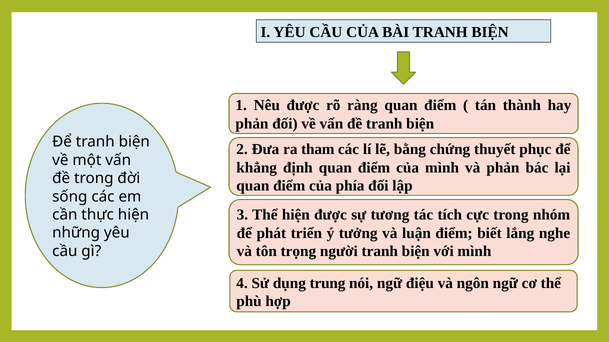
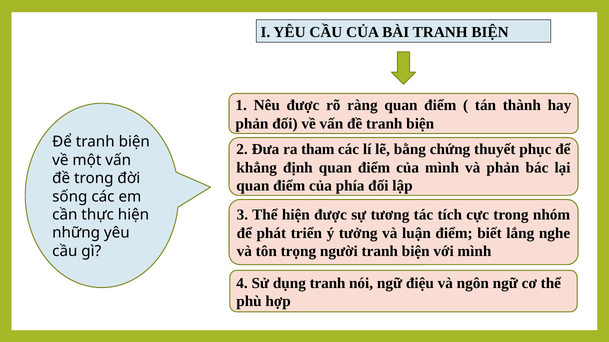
dụng trung: trung -> tranh (328, 283)
